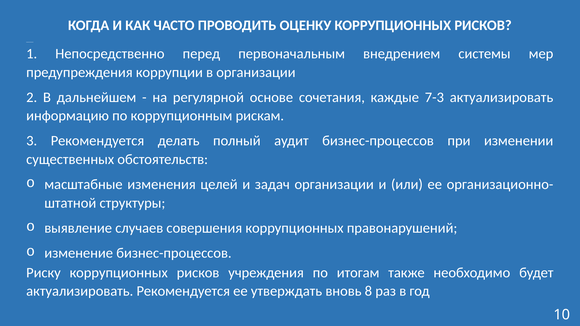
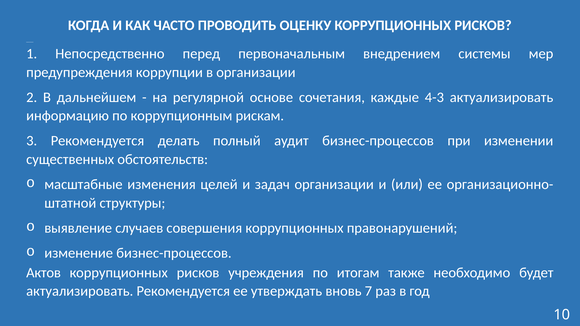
7-3: 7-3 -> 4-3 (434, 97)
Риску: Риску -> Актов (44, 273)
8: 8 -> 7 (368, 291)
